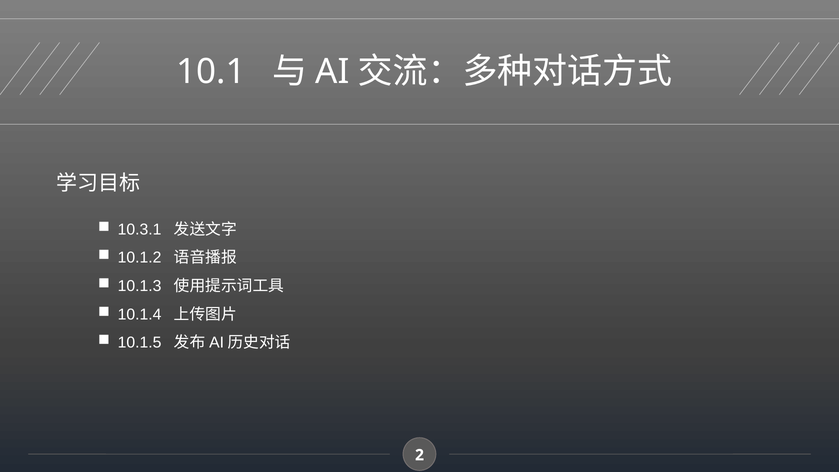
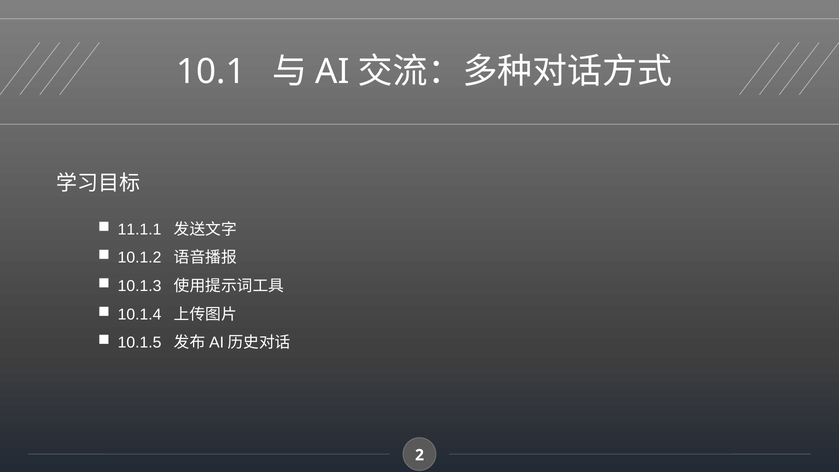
10.3.1: 10.3.1 -> 11.1.1 (140, 229)
